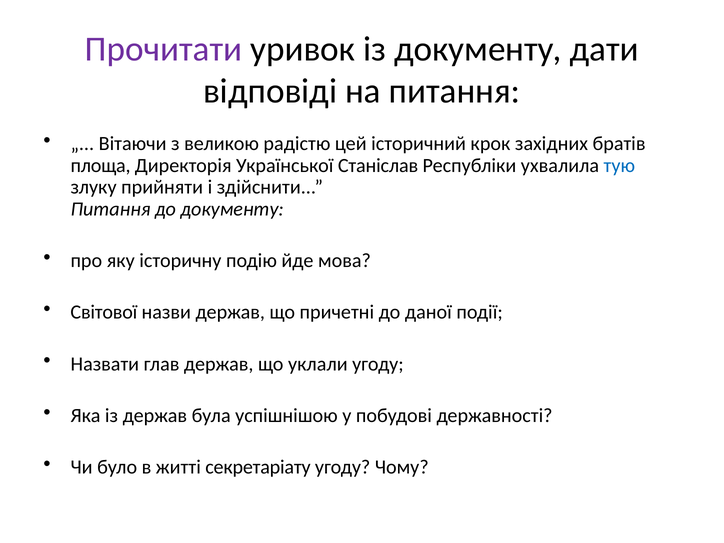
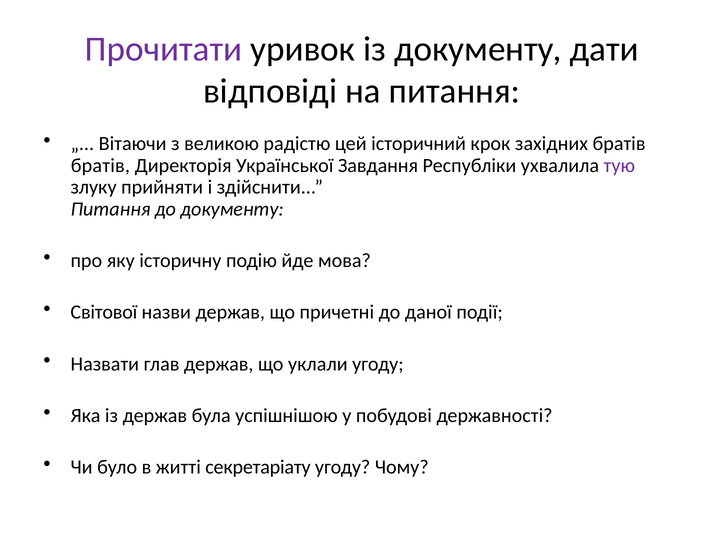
площа: площа -> братів (100, 166)
Станіслав: Станіслав -> Завдання (378, 166)
тую colour: blue -> purple (619, 166)
